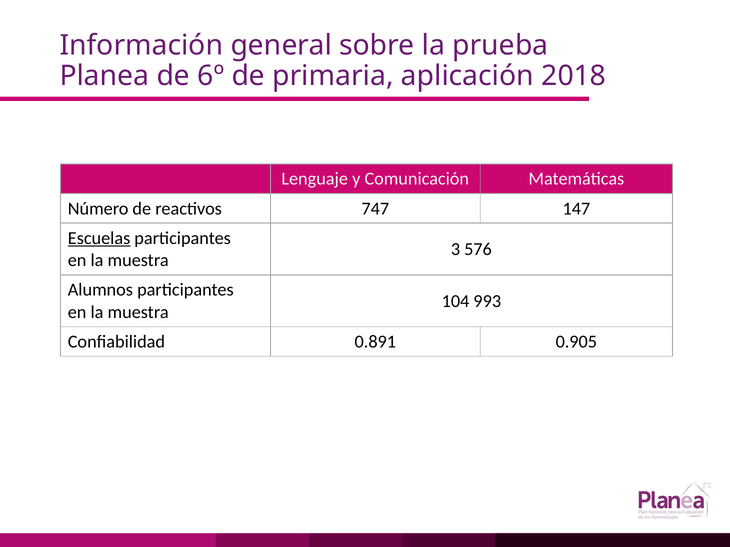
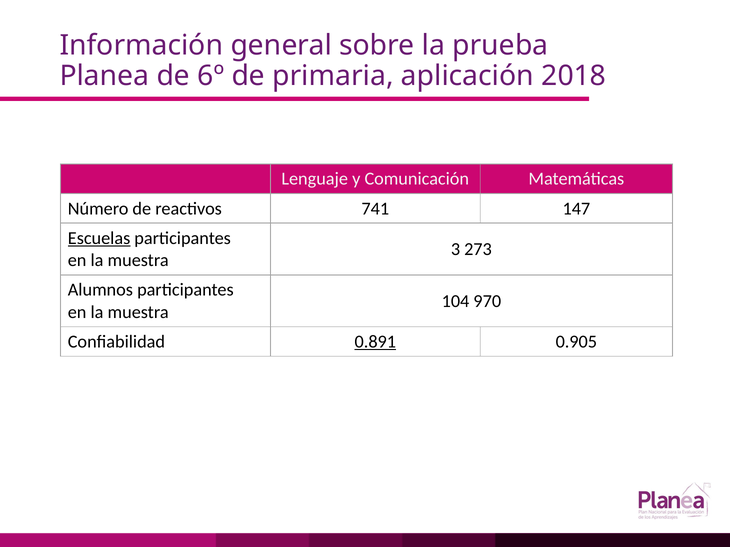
747: 747 -> 741 (375, 209)
576: 576 -> 273 (478, 249)
993: 993 -> 970 (487, 301)
0.891 underline: none -> present (375, 342)
